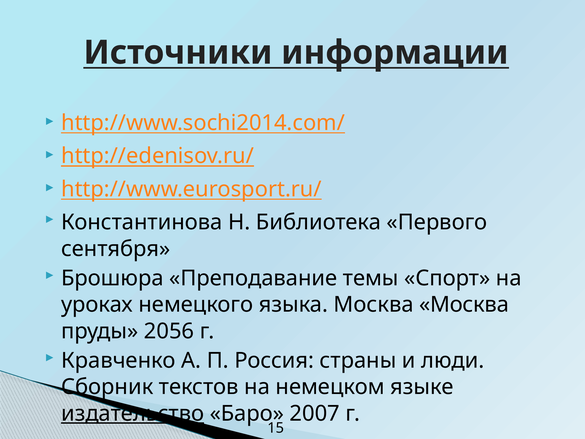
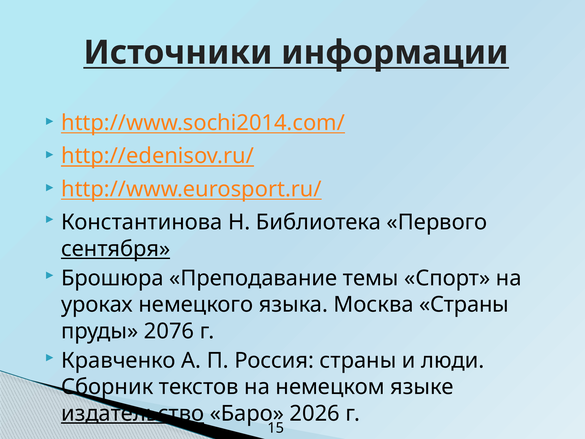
сентября underline: none -> present (116, 249)
Москва Москва: Москва -> Страны (464, 305)
2056: 2056 -> 2076 (169, 331)
2007: 2007 -> 2026 (315, 413)
